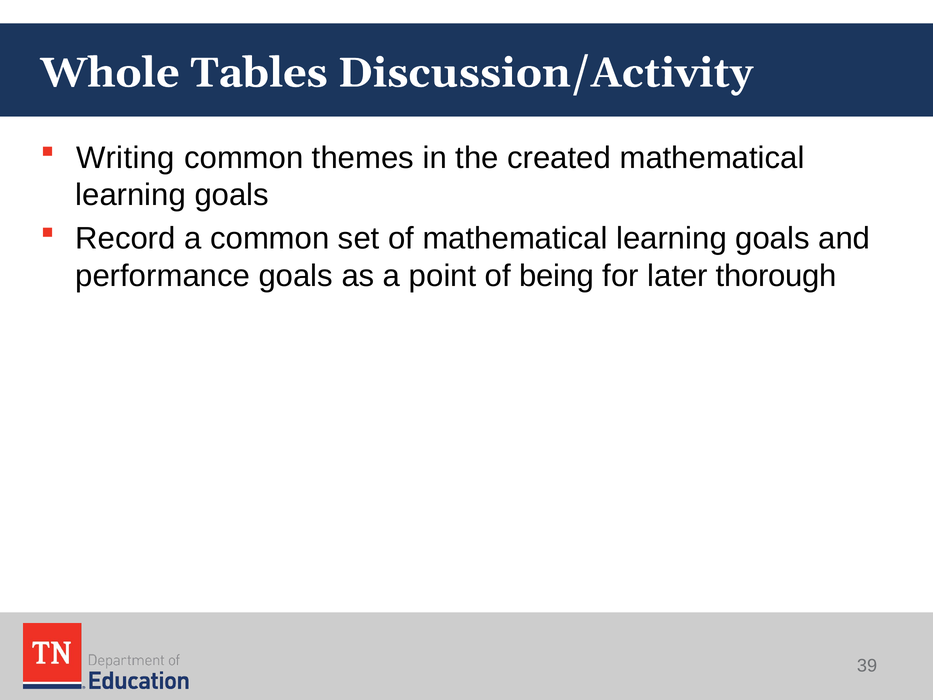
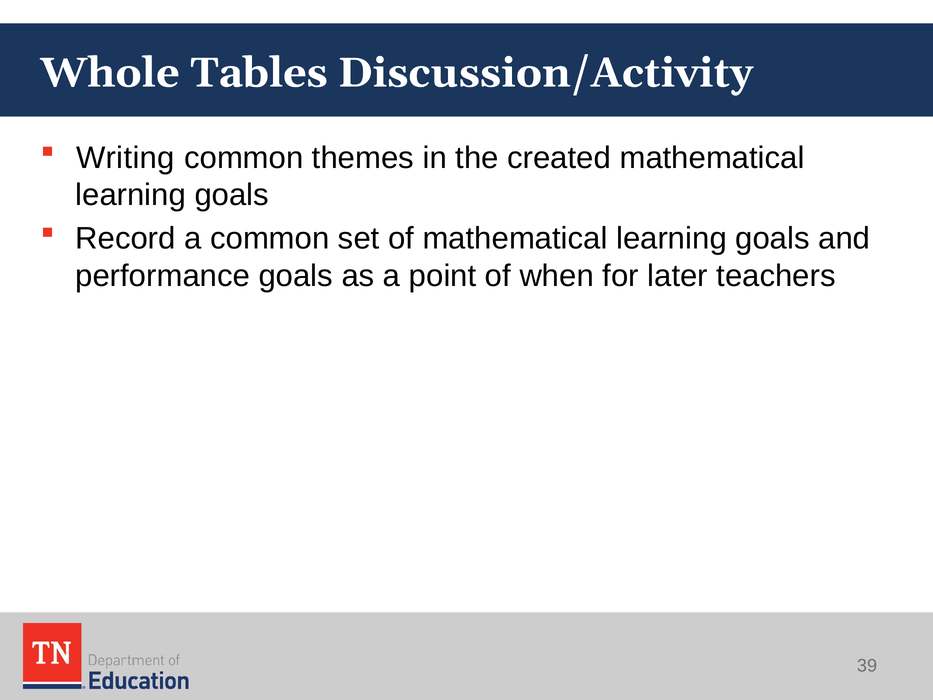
being: being -> when (557, 276)
thorough: thorough -> teachers (776, 276)
